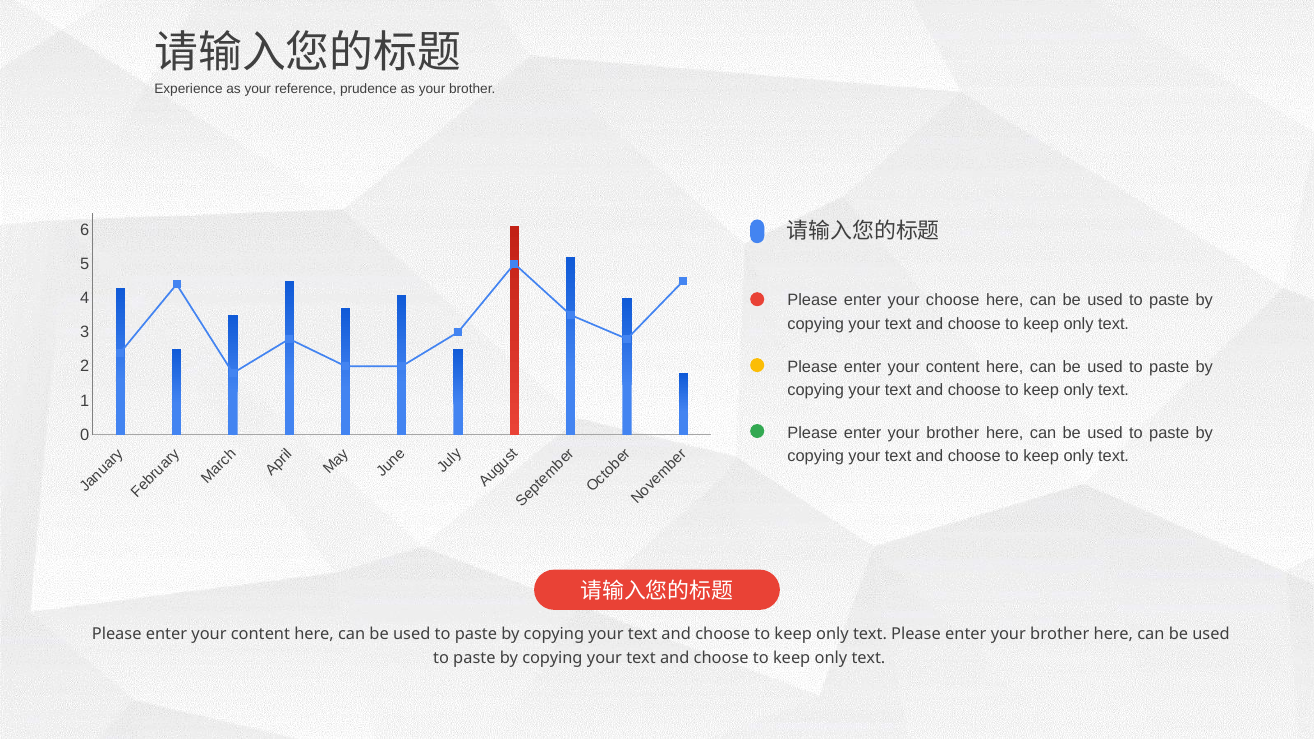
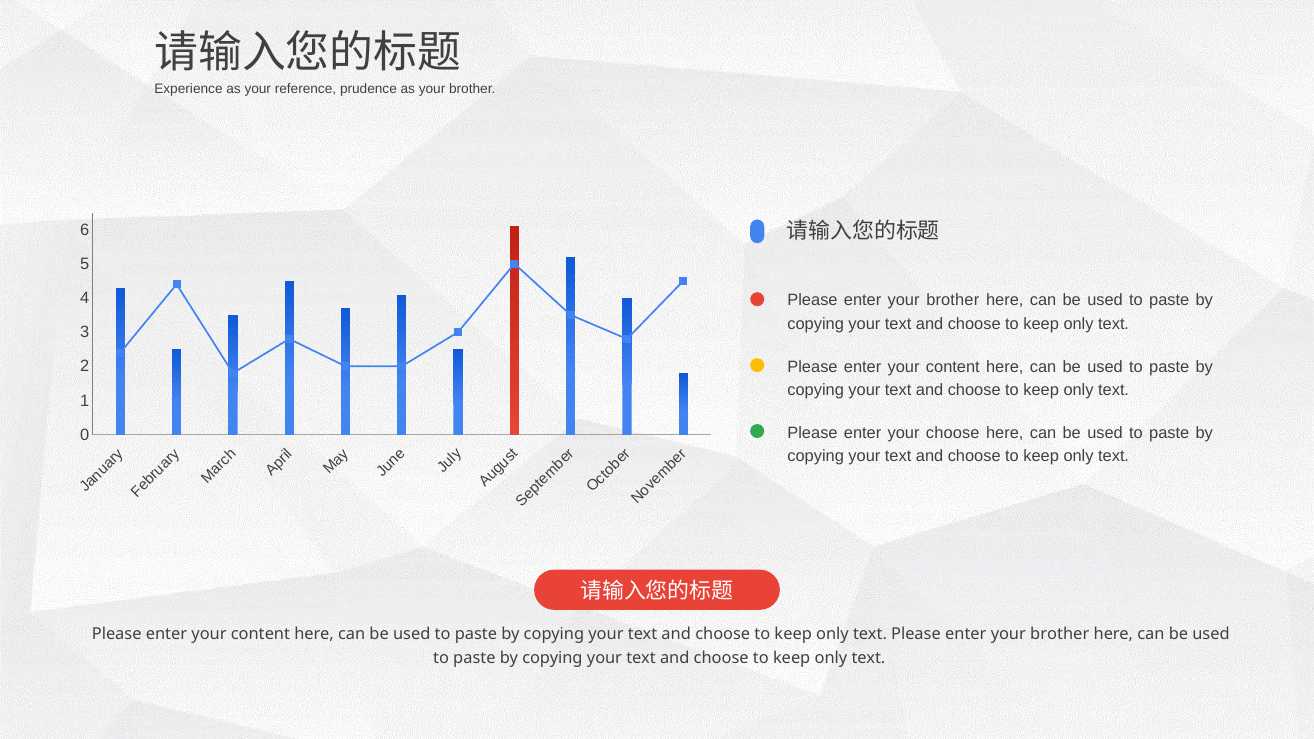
choose: choose -> brother (953, 301)
brother: brother -> choose (953, 433)
